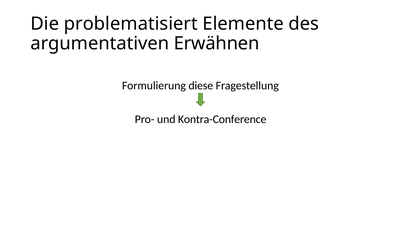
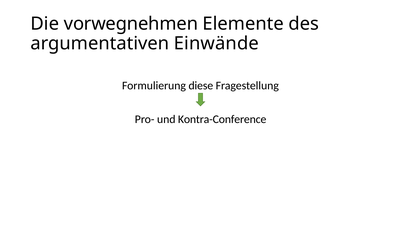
problematisiert: problematisiert -> vorwegnehmen (131, 24)
Erwähnen: Erwähnen -> Einwände (216, 44)
